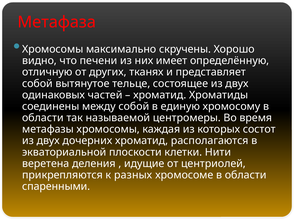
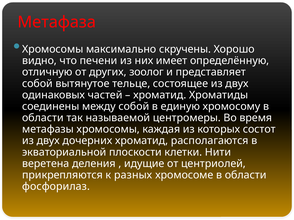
тканях: тканях -> зоолог (146, 72)
спаренными: спаренными -> фосфорилаз (56, 187)
